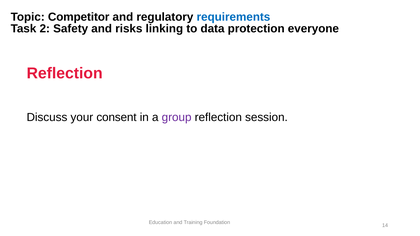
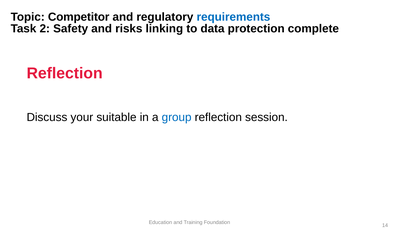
everyone: everyone -> complete (313, 29)
consent: consent -> suitable (116, 117)
group colour: purple -> blue (177, 117)
